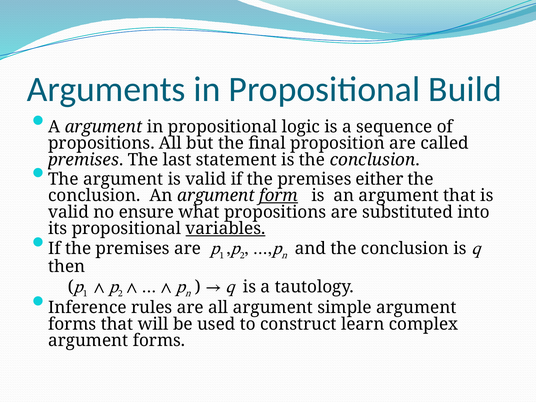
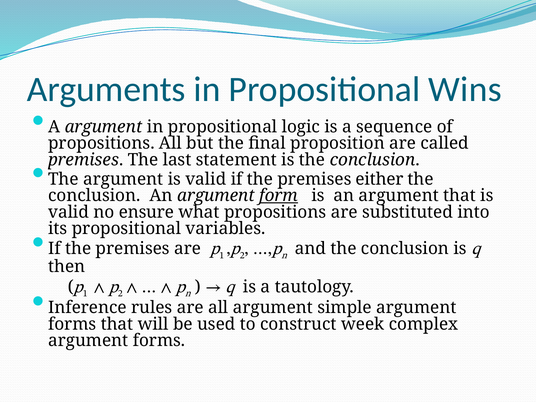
Build: Build -> Wins (465, 89)
variables underline: present -> none (225, 228)
learn: learn -> week (363, 324)
